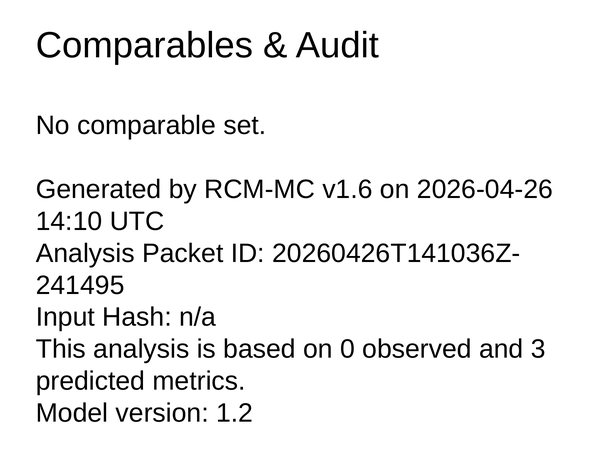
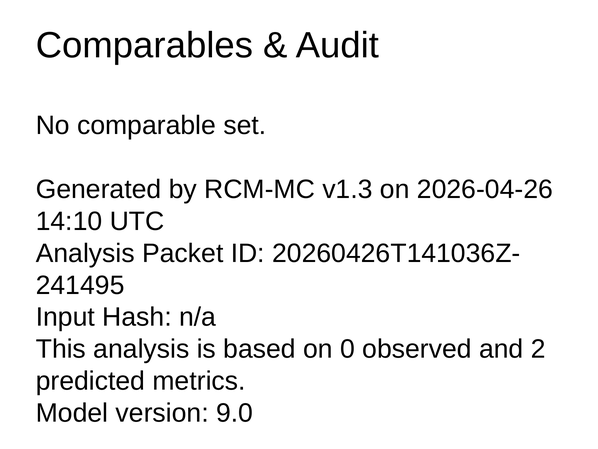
v1.6: v1.6 -> v1.3 (347, 189)
3: 3 -> 2 (538, 349)
1.2: 1.2 -> 9.0 (235, 413)
